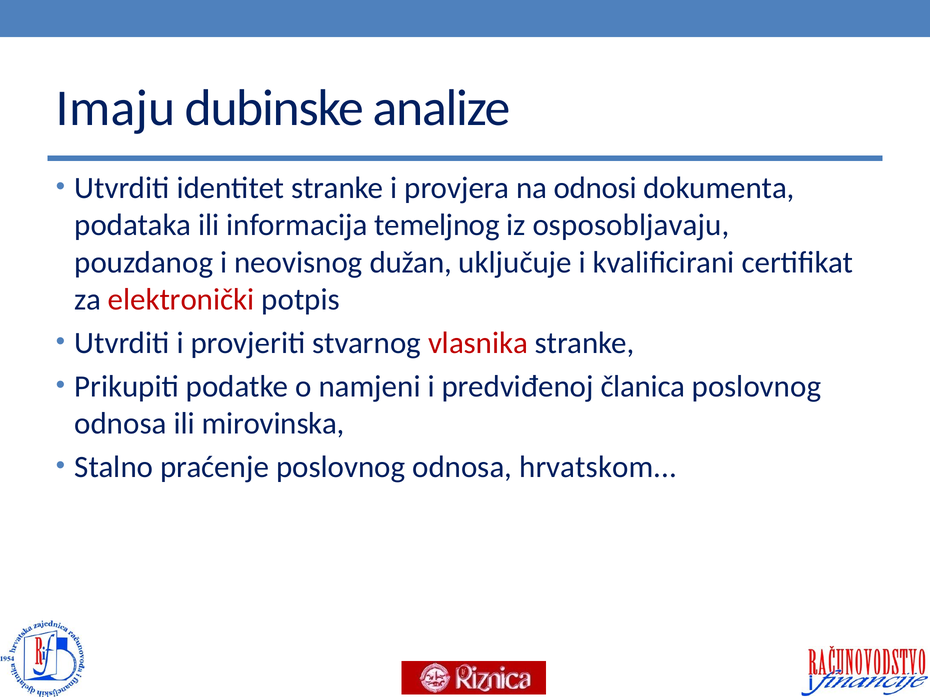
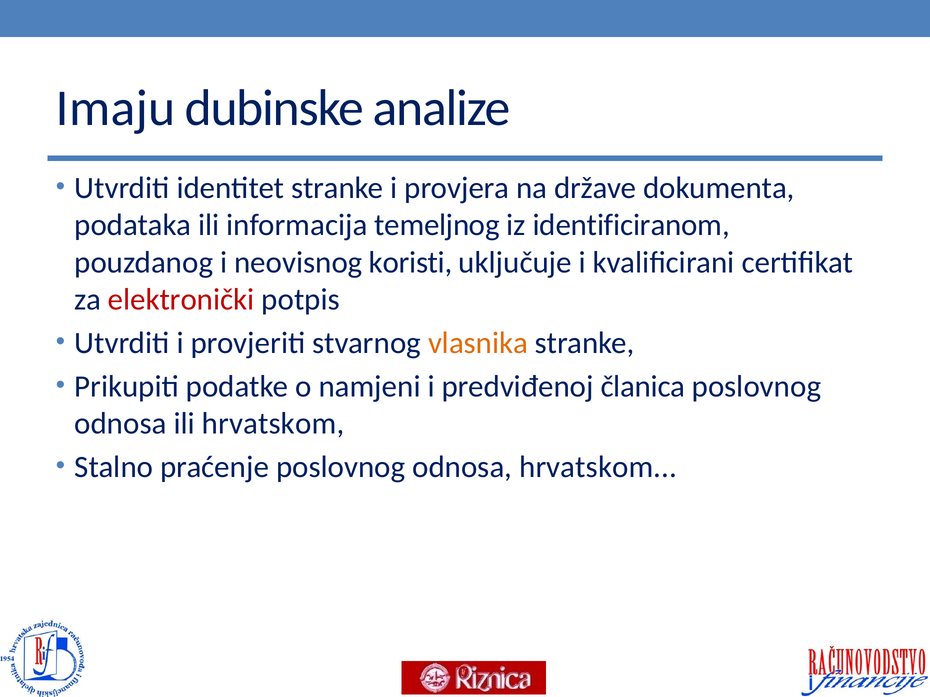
odnosi: odnosi -> države (595, 188)
osposobljavaju: osposobljavaju -> identificiranom (631, 225)
dužan: dužan -> koristi (411, 263)
vlasnika colour: red -> orange (478, 343)
ili mirovinska: mirovinska -> hrvatskom (273, 424)
